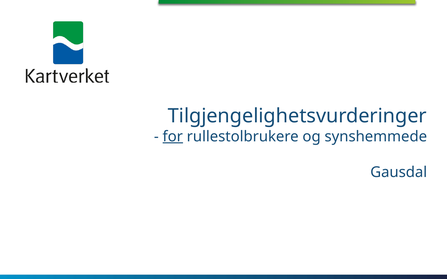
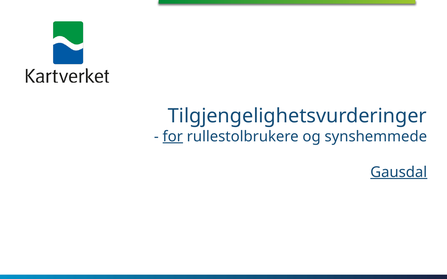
Gausdal underline: none -> present (399, 172)
